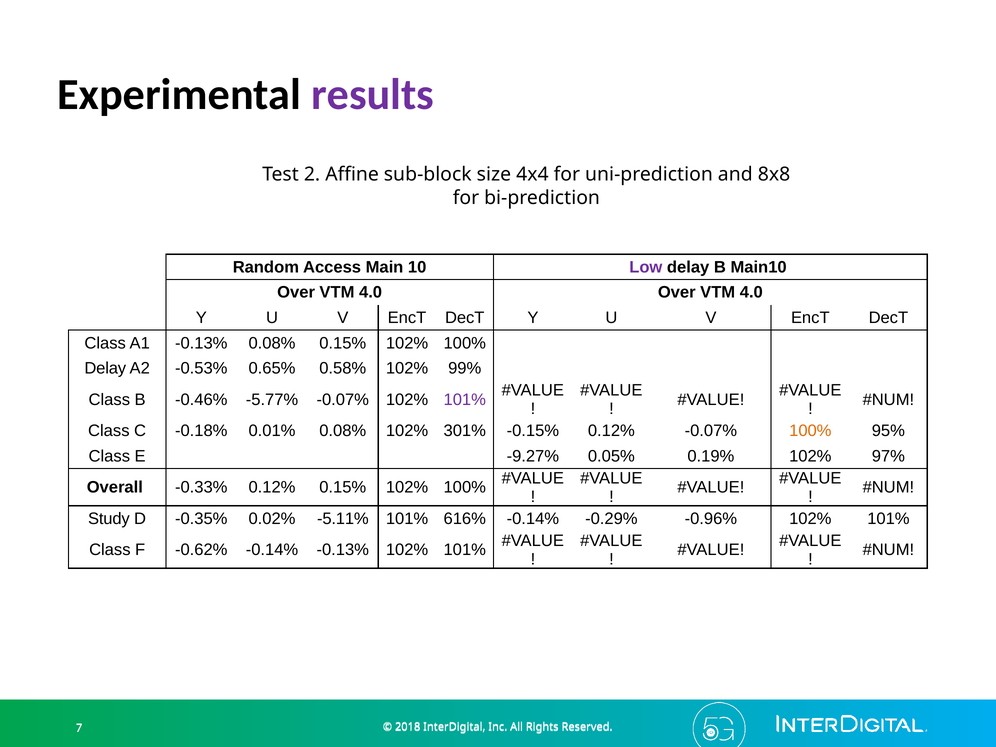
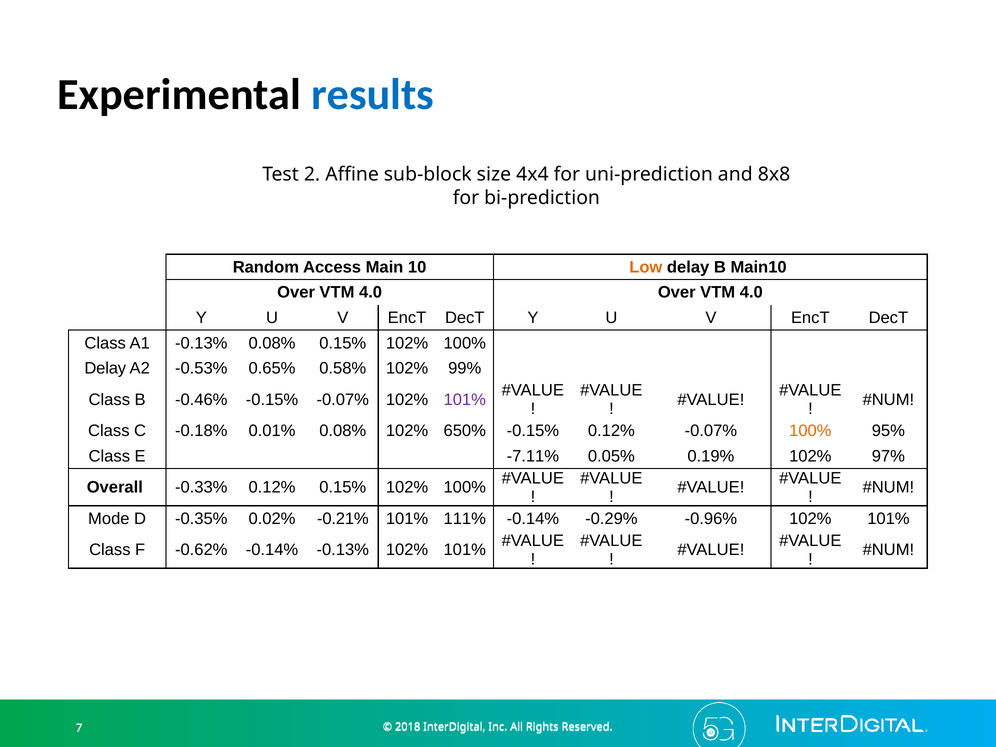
results colour: purple -> blue (373, 95)
Low colour: purple -> orange (646, 267)
-0.46% -5.77%: -5.77% -> -0.15% (272, 400)
301%: 301% -> 650% (465, 431)
-9.27%: -9.27% -> -7.11% (533, 456)
Study: Study -> Mode (109, 519)
-5.11%: -5.11% -> -0.21% (343, 519)
616%: 616% -> 111% (465, 519)
